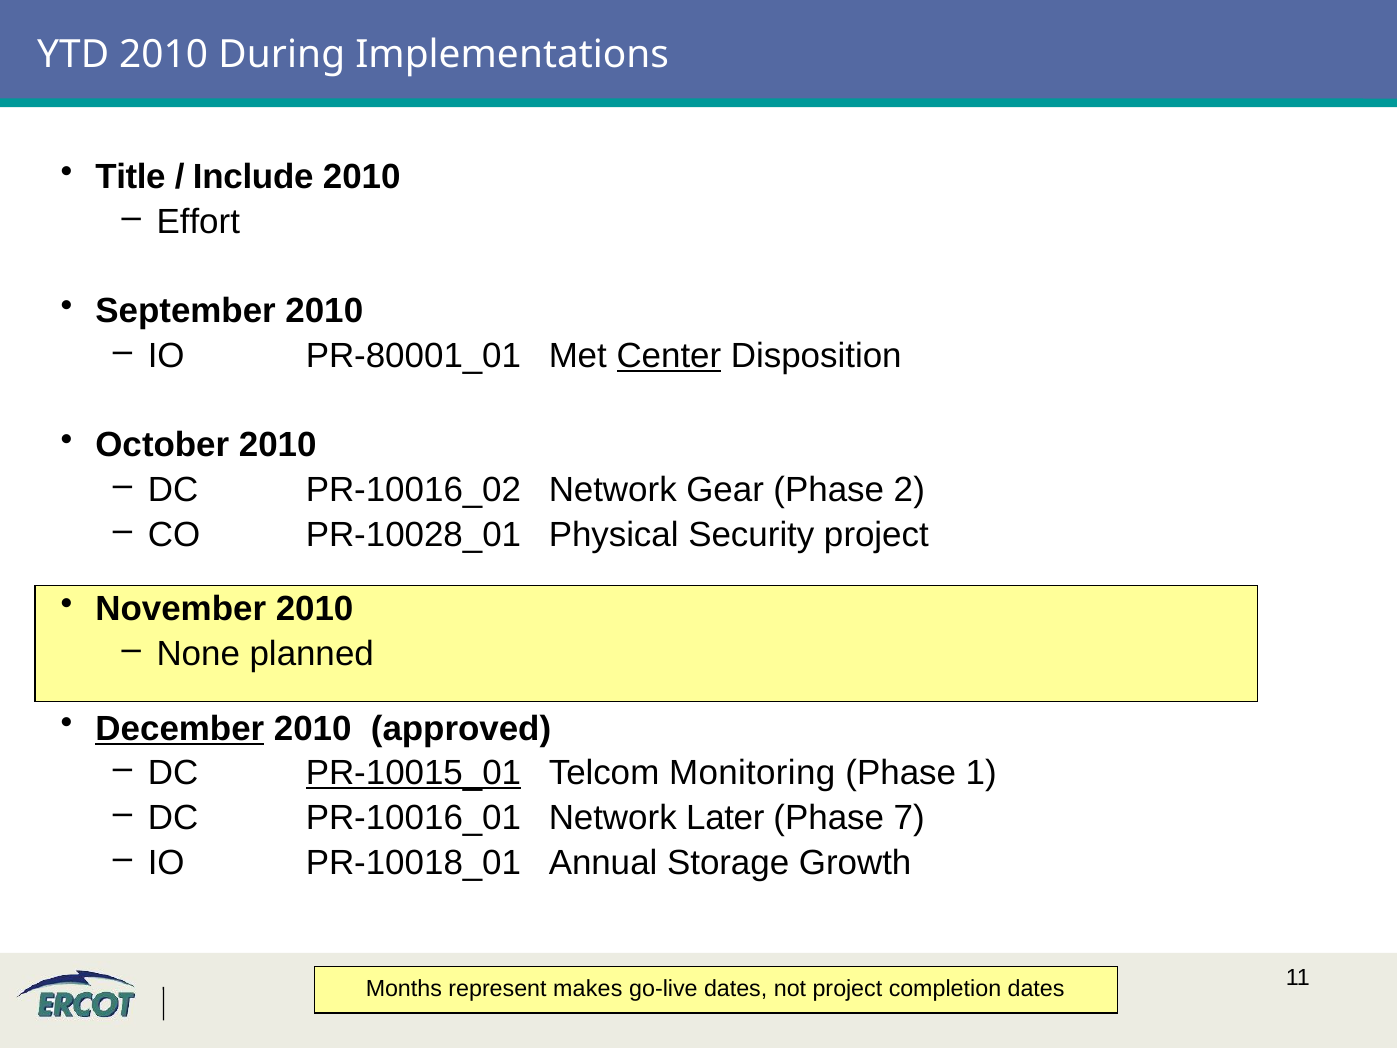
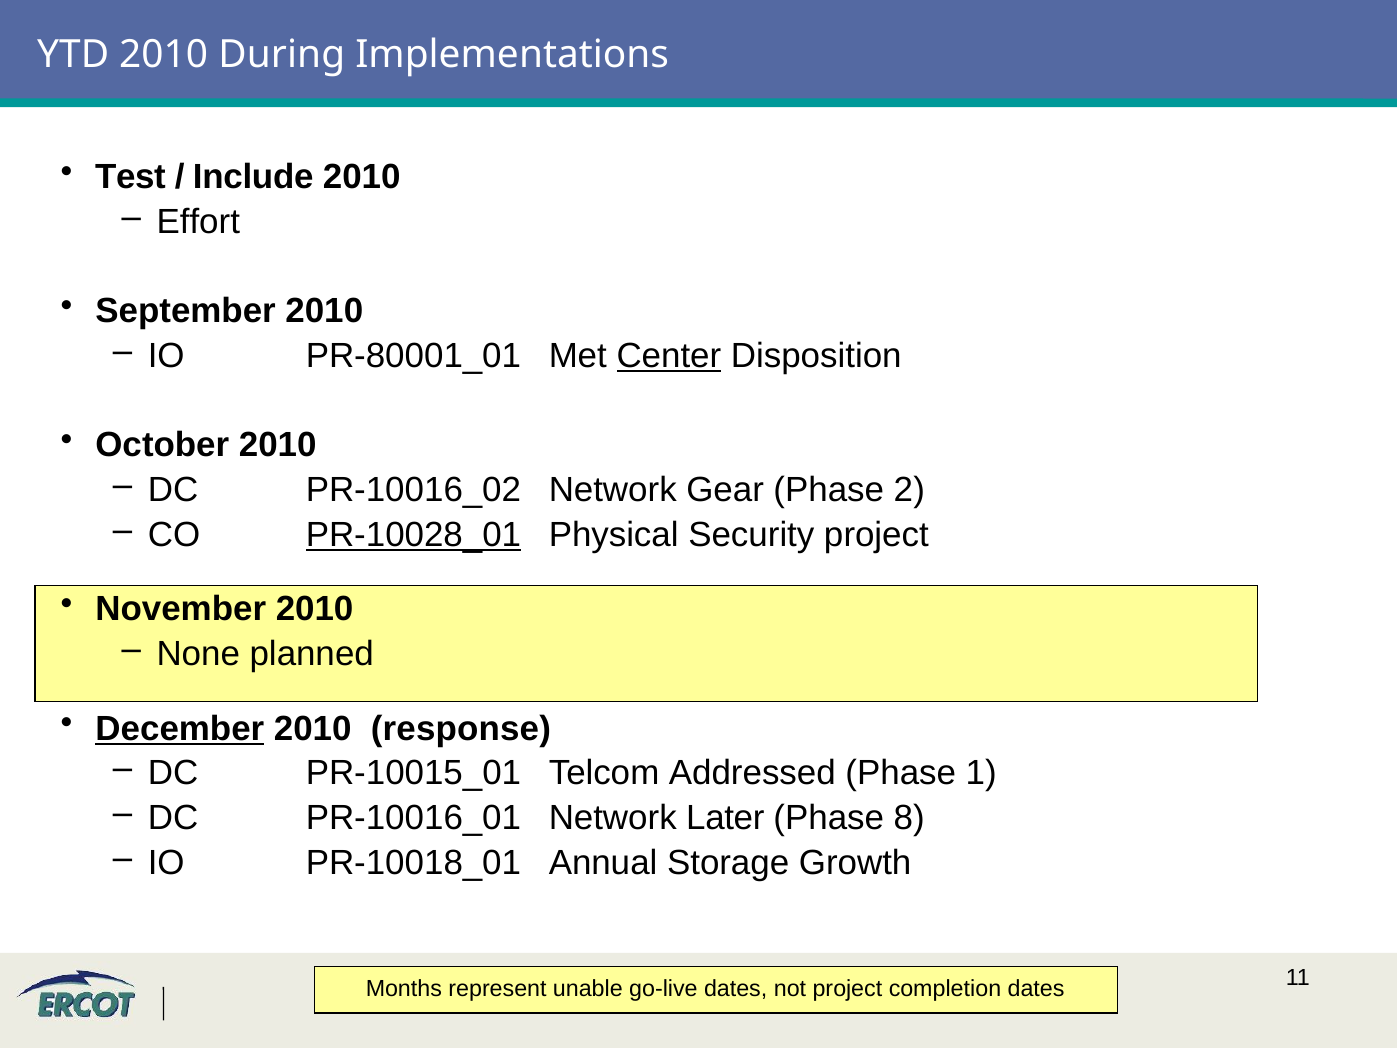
Title: Title -> Test (130, 177)
PR-10028_01 underline: none -> present (413, 535)
approved: approved -> response (461, 728)
PR-10015_01 underline: present -> none (413, 773)
Monitoring: Monitoring -> Addressed (752, 773)
7: 7 -> 8 (909, 818)
makes: makes -> unable (588, 989)
